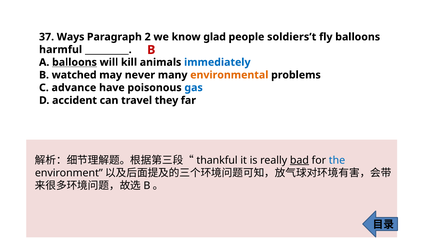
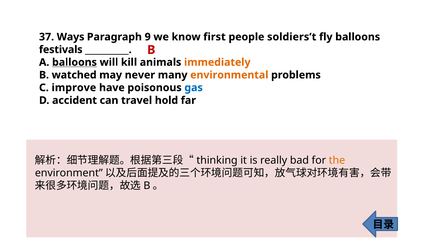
2: 2 -> 9 (148, 37)
glad: glad -> first (215, 37)
harmful: harmful -> festivals (61, 50)
immediately colour: blue -> orange (217, 62)
advance: advance -> improve (74, 88)
they: they -> hold (166, 101)
thankful: thankful -> thinking (217, 161)
bad underline: present -> none (299, 161)
the colour: blue -> orange (337, 161)
